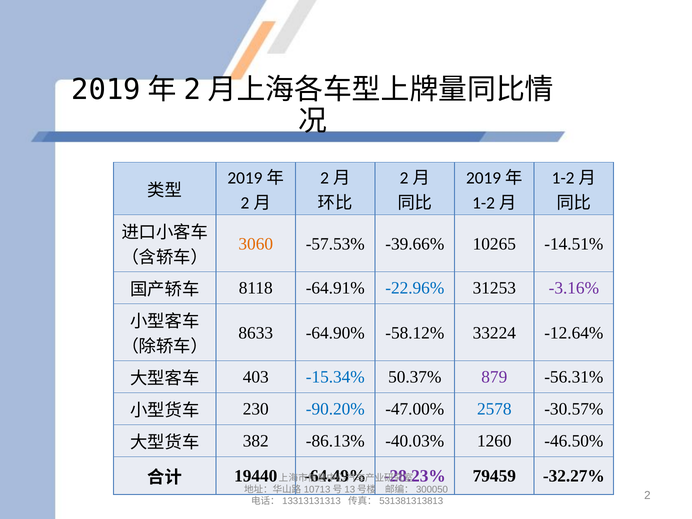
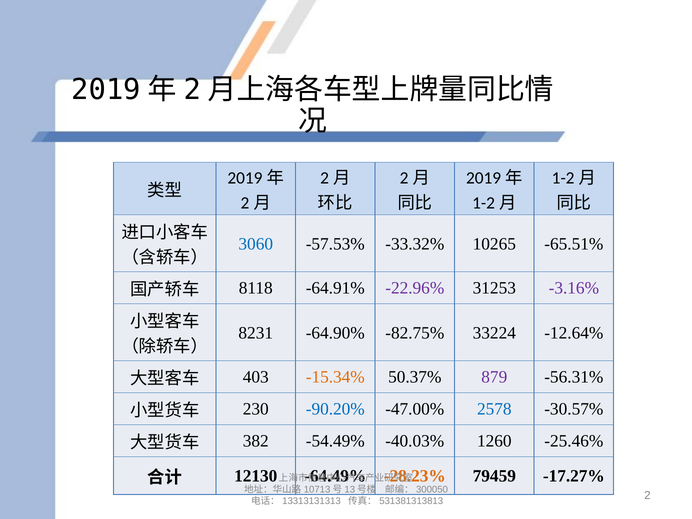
3060 colour: orange -> blue (256, 244)
-39.66%: -39.66% -> -33.32% (415, 244)
-14.51%: -14.51% -> -65.51% (574, 244)
-22.96% colour: blue -> purple (415, 288)
8633: 8633 -> 8231 (256, 333)
-58.12%: -58.12% -> -82.75% (415, 333)
-15.34% colour: blue -> orange (335, 377)
-86.13%: -86.13% -> -54.49% (335, 441)
-46.50%: -46.50% -> -25.46% (574, 441)
19440: 19440 -> 12130 (256, 476)
-28.23% colour: purple -> orange (415, 476)
-32.27%: -32.27% -> -17.27% (574, 476)
